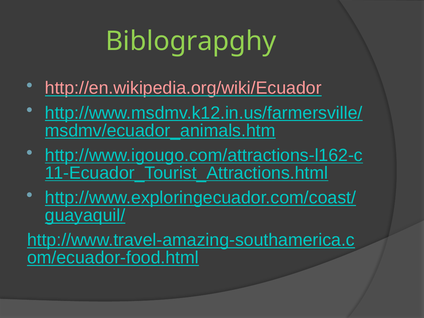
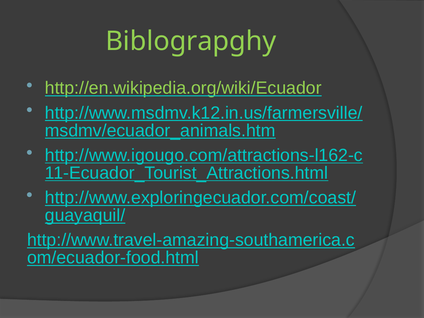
http://en.wikipedia.org/wiki/Ecuador colour: pink -> light green (183, 88)
